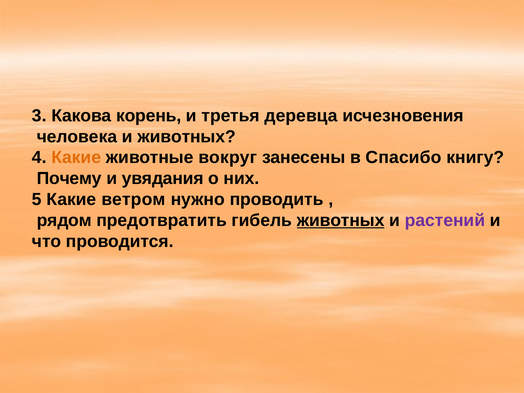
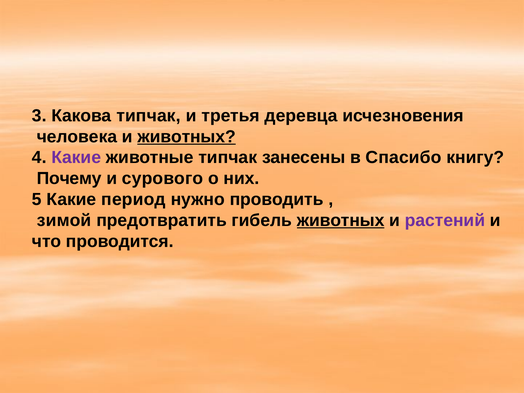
Какова корень: корень -> типчак (148, 116)
животных underline: none -> present (187, 137)
Какие colour: orange -> purple (76, 158)
животные вокруг: вокруг -> типчак (228, 158)
увядания: увядания -> сурового (163, 179)
ветром: ветром -> период (133, 199)
рядом: рядом -> зимой (64, 220)
